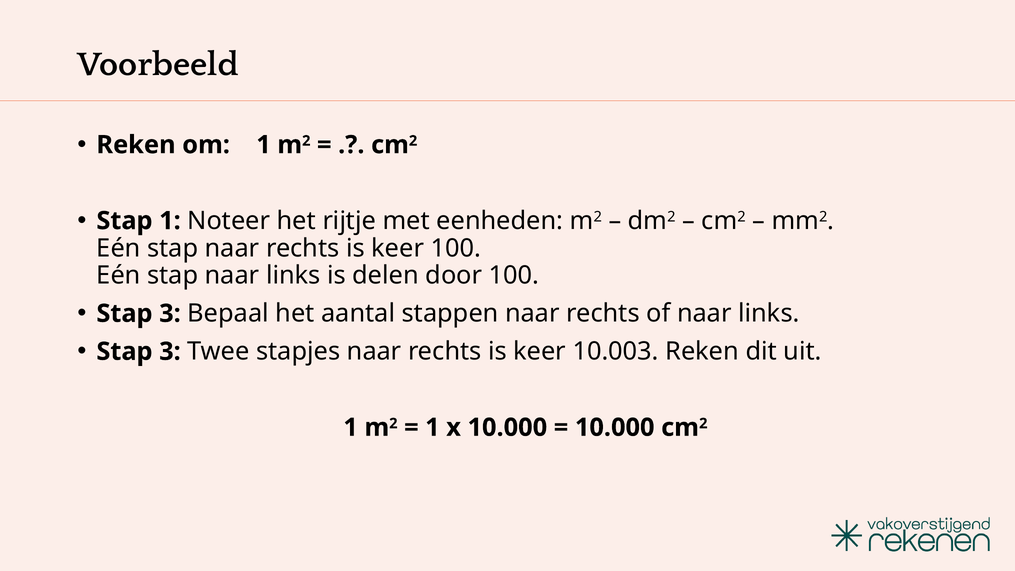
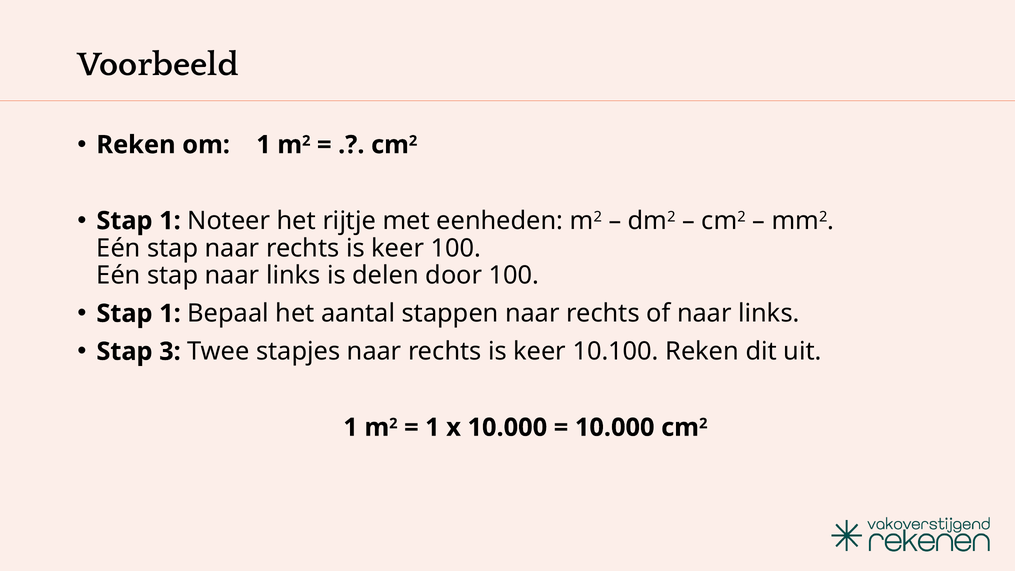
3: 3 -> 1 (170, 314)
10.003: 10.003 -> 10.100 (616, 351)
